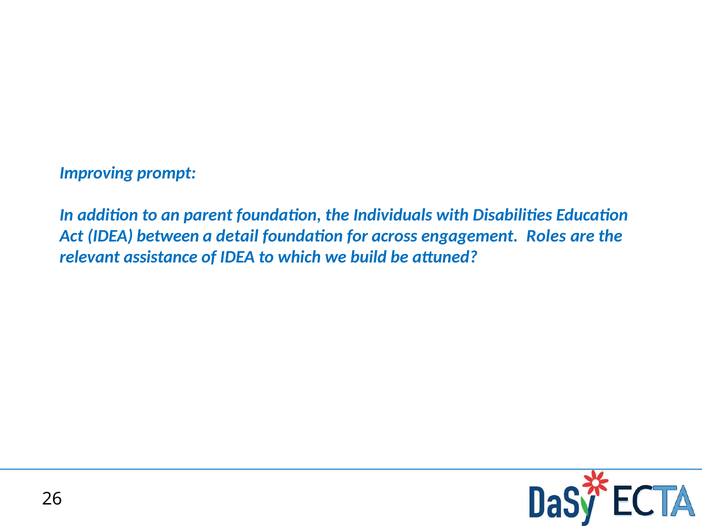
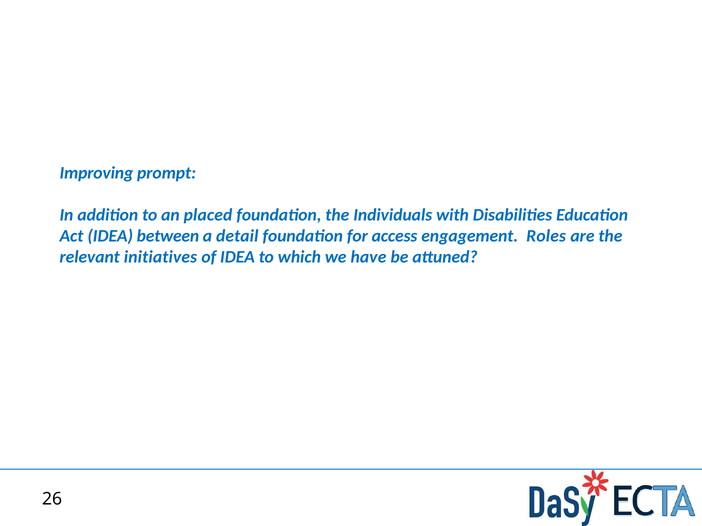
parent: parent -> placed (208, 215)
across: across -> access (395, 236)
assistance: assistance -> initiatives (160, 257)
build: build -> have (368, 257)
